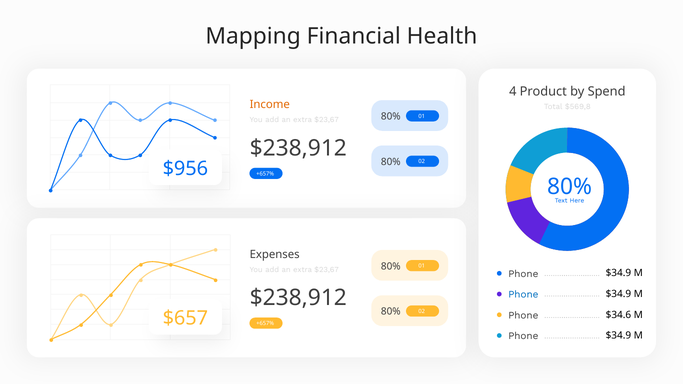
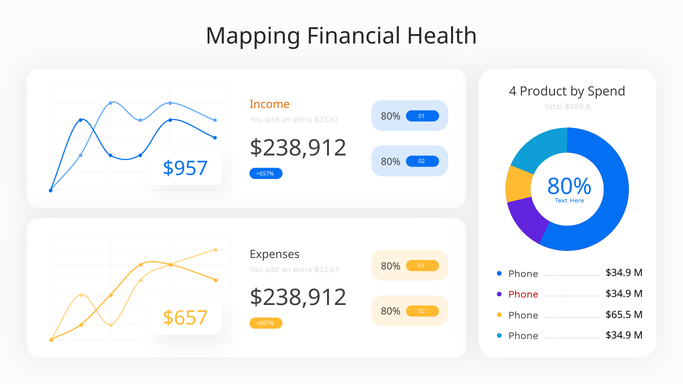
$956: $956 -> $957 (185, 169)
Phone colour: blue -> red (523, 295)
$34.6: $34.6 -> $65.5 (618, 315)
